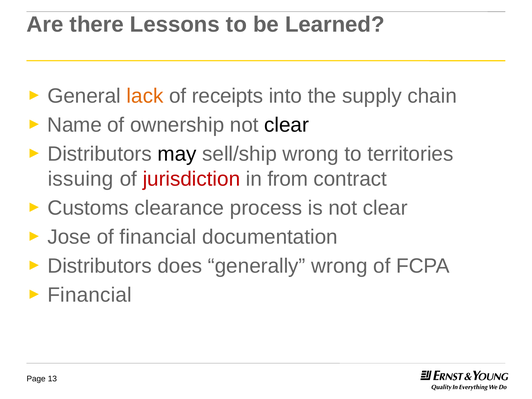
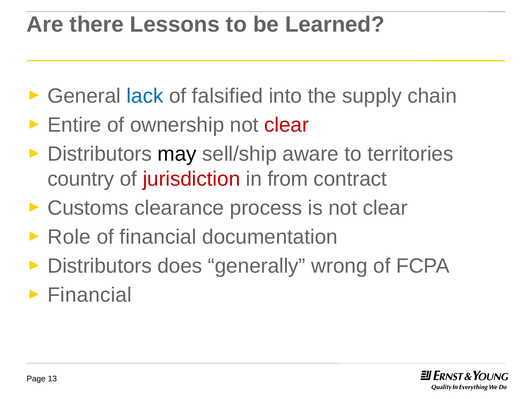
lack colour: orange -> blue (145, 96)
receipts: receipts -> falsified (227, 96)
Name: Name -> Entire (74, 125)
clear colour: black -> red (287, 125)
sell/ship wrong: wrong -> aware (311, 154)
issuing: issuing -> country (81, 179)
Jose: Jose -> Role (69, 237)
